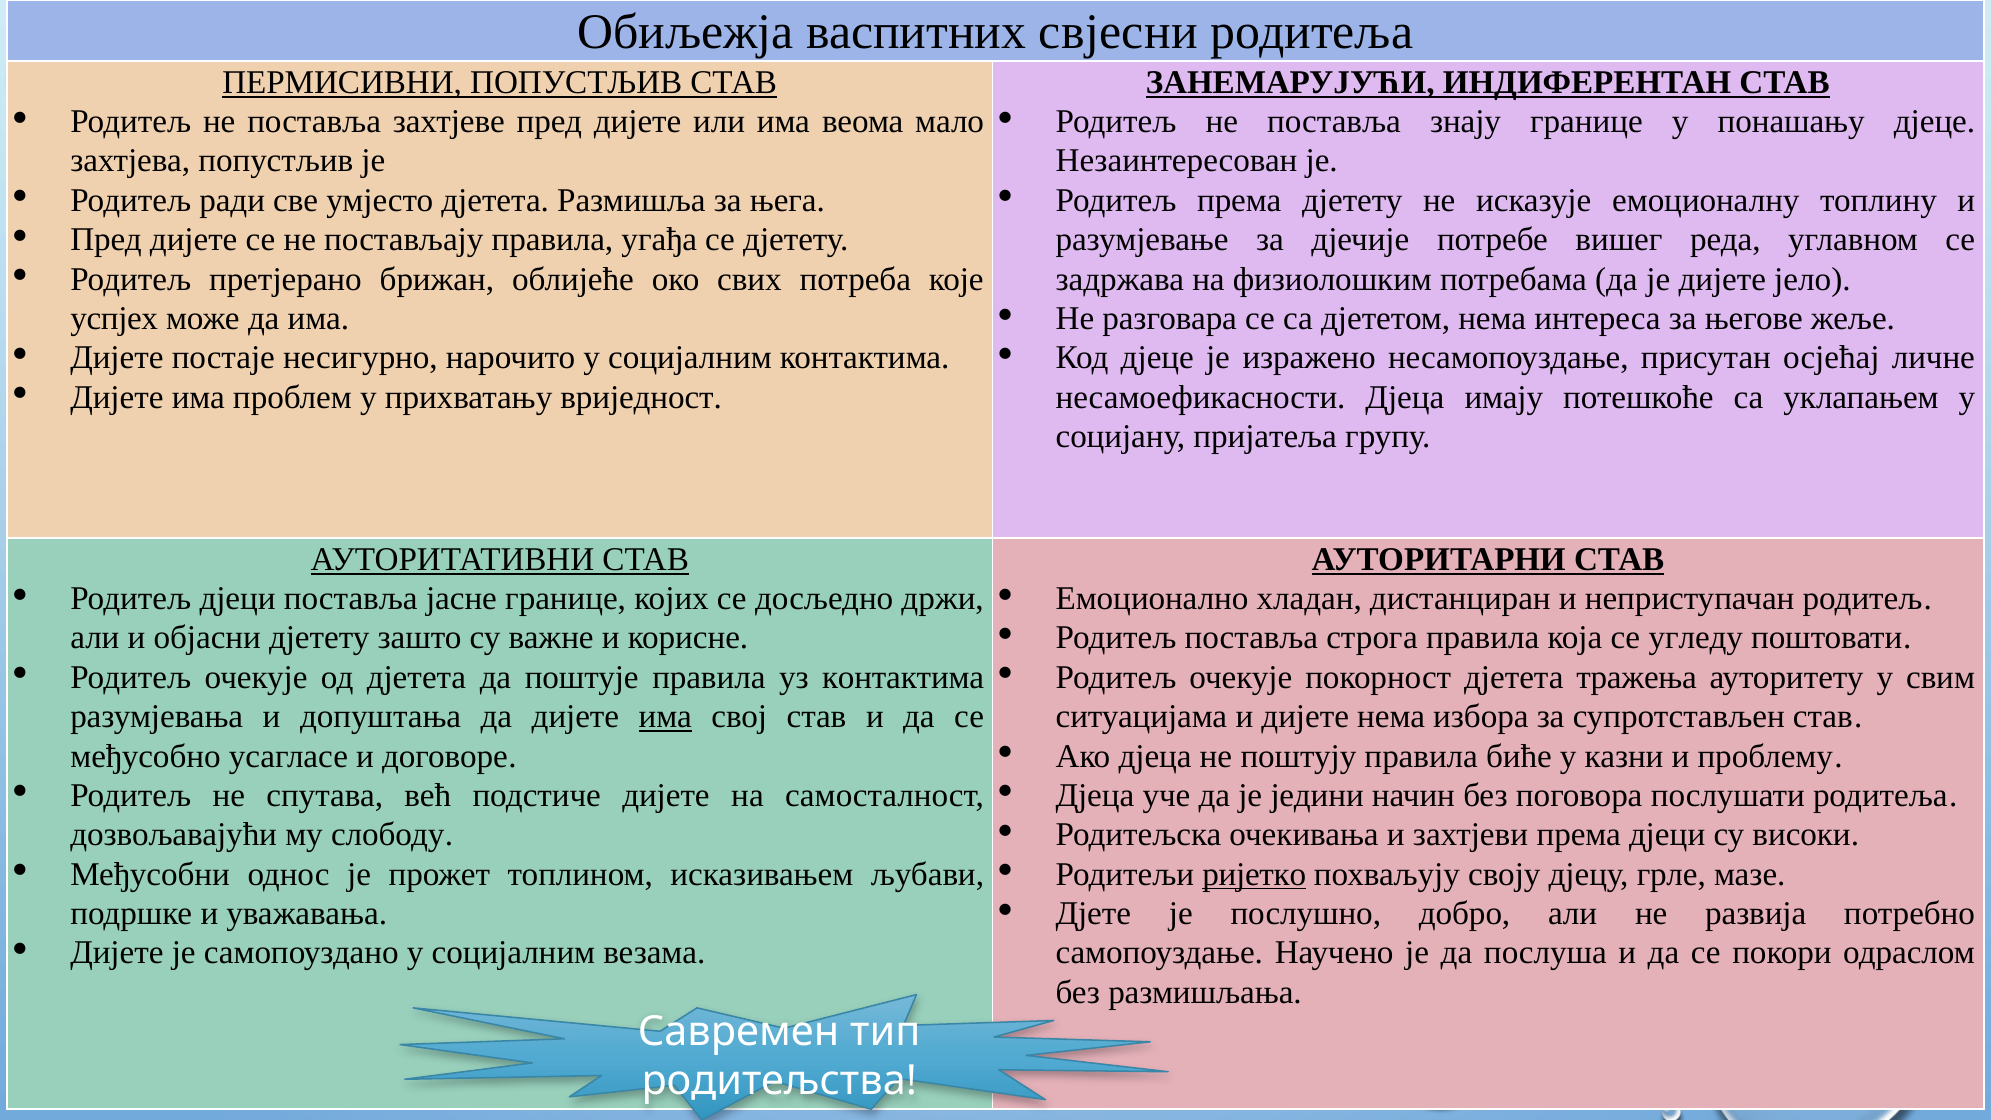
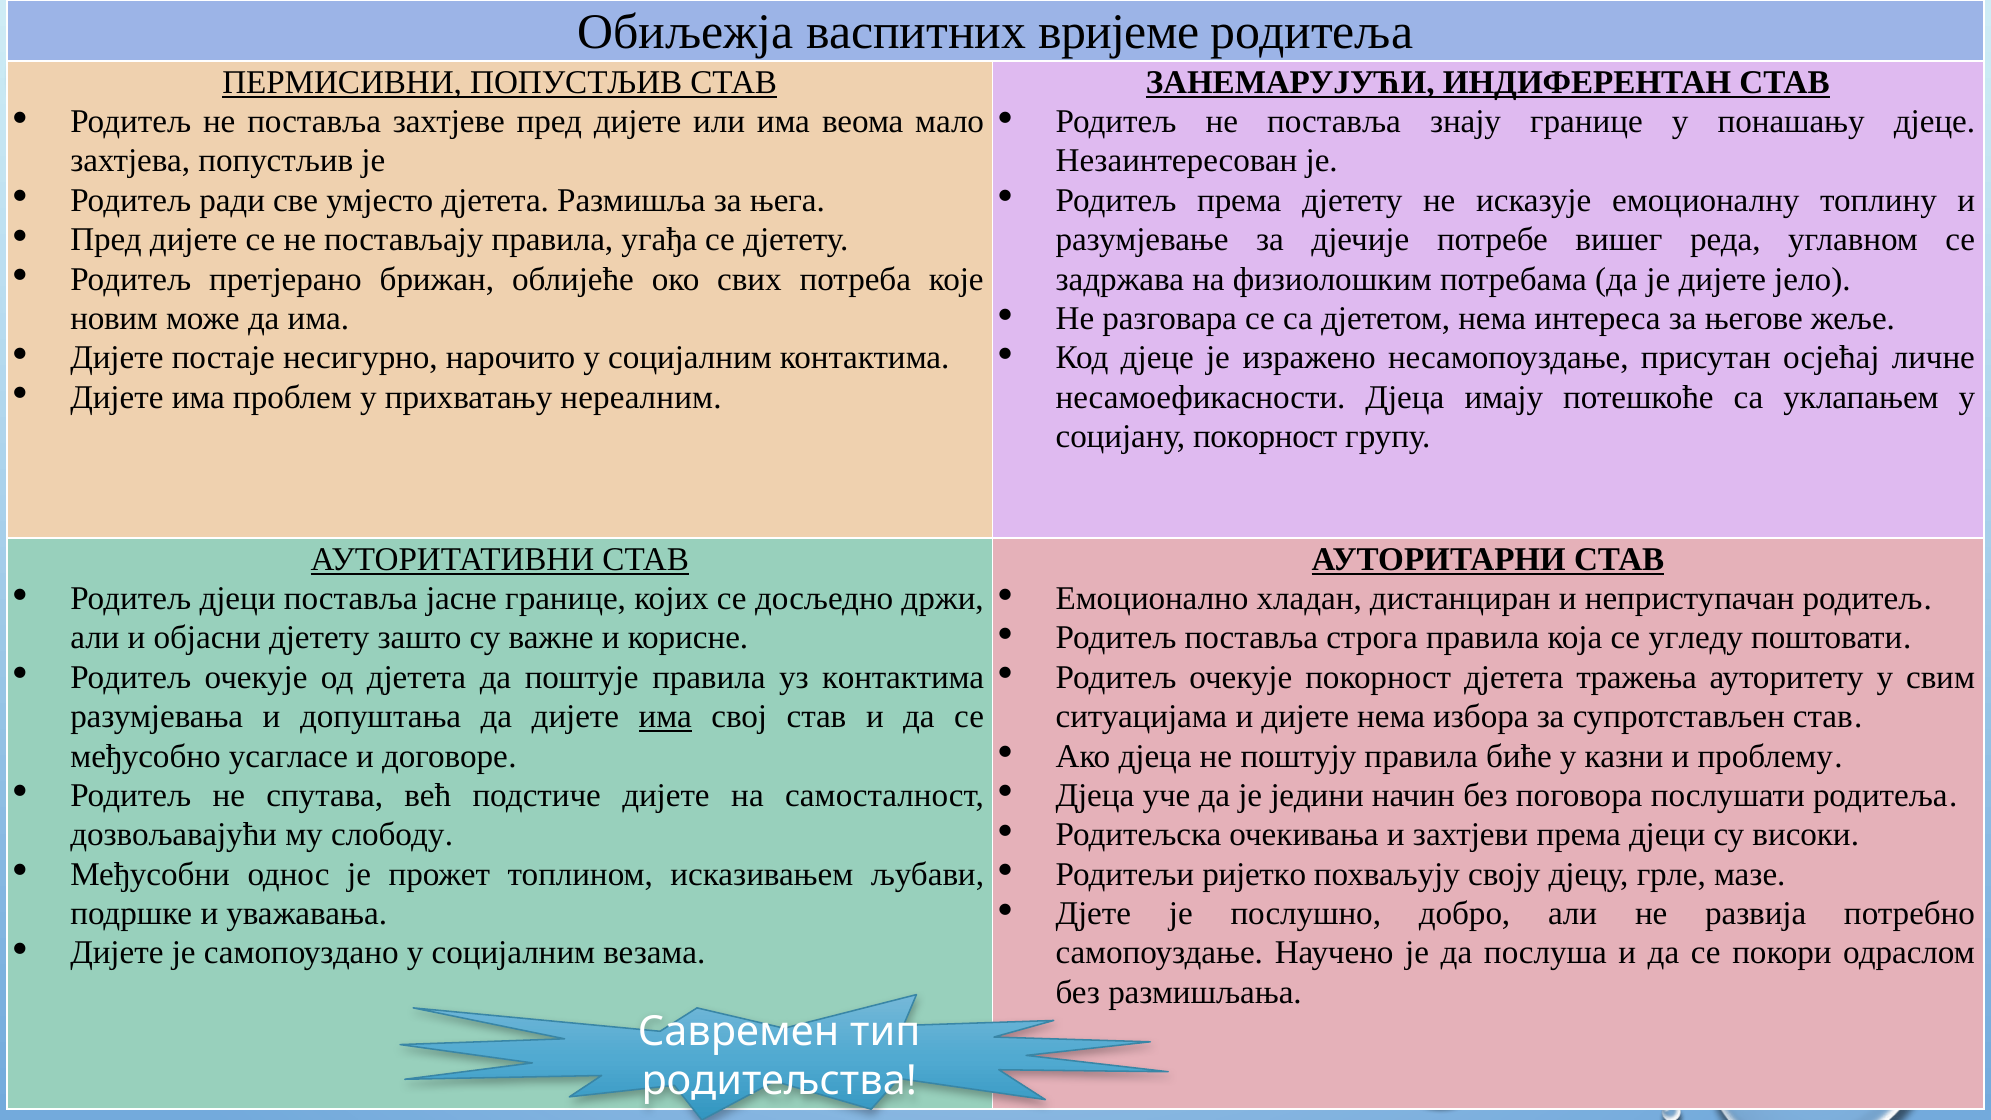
свјесни: свјесни -> вријеме (1119, 32)
успјех: успјех -> новим (114, 319)
вриједност: вриједност -> нереалним (641, 397)
социјану пријатеља: пријатеља -> покорност (1265, 437)
ријетко underline: present -> none (1254, 874)
